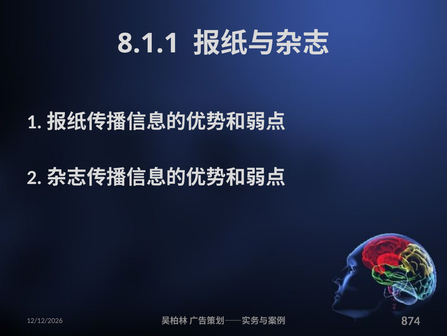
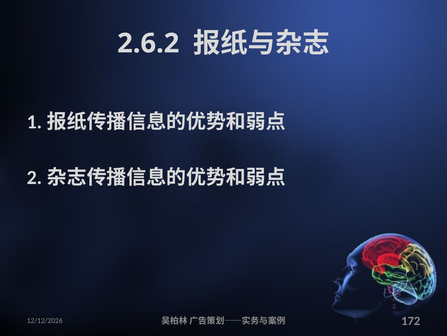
8.1.1: 8.1.1 -> 2.6.2 (148, 43)
874: 874 -> 172 (411, 320)
